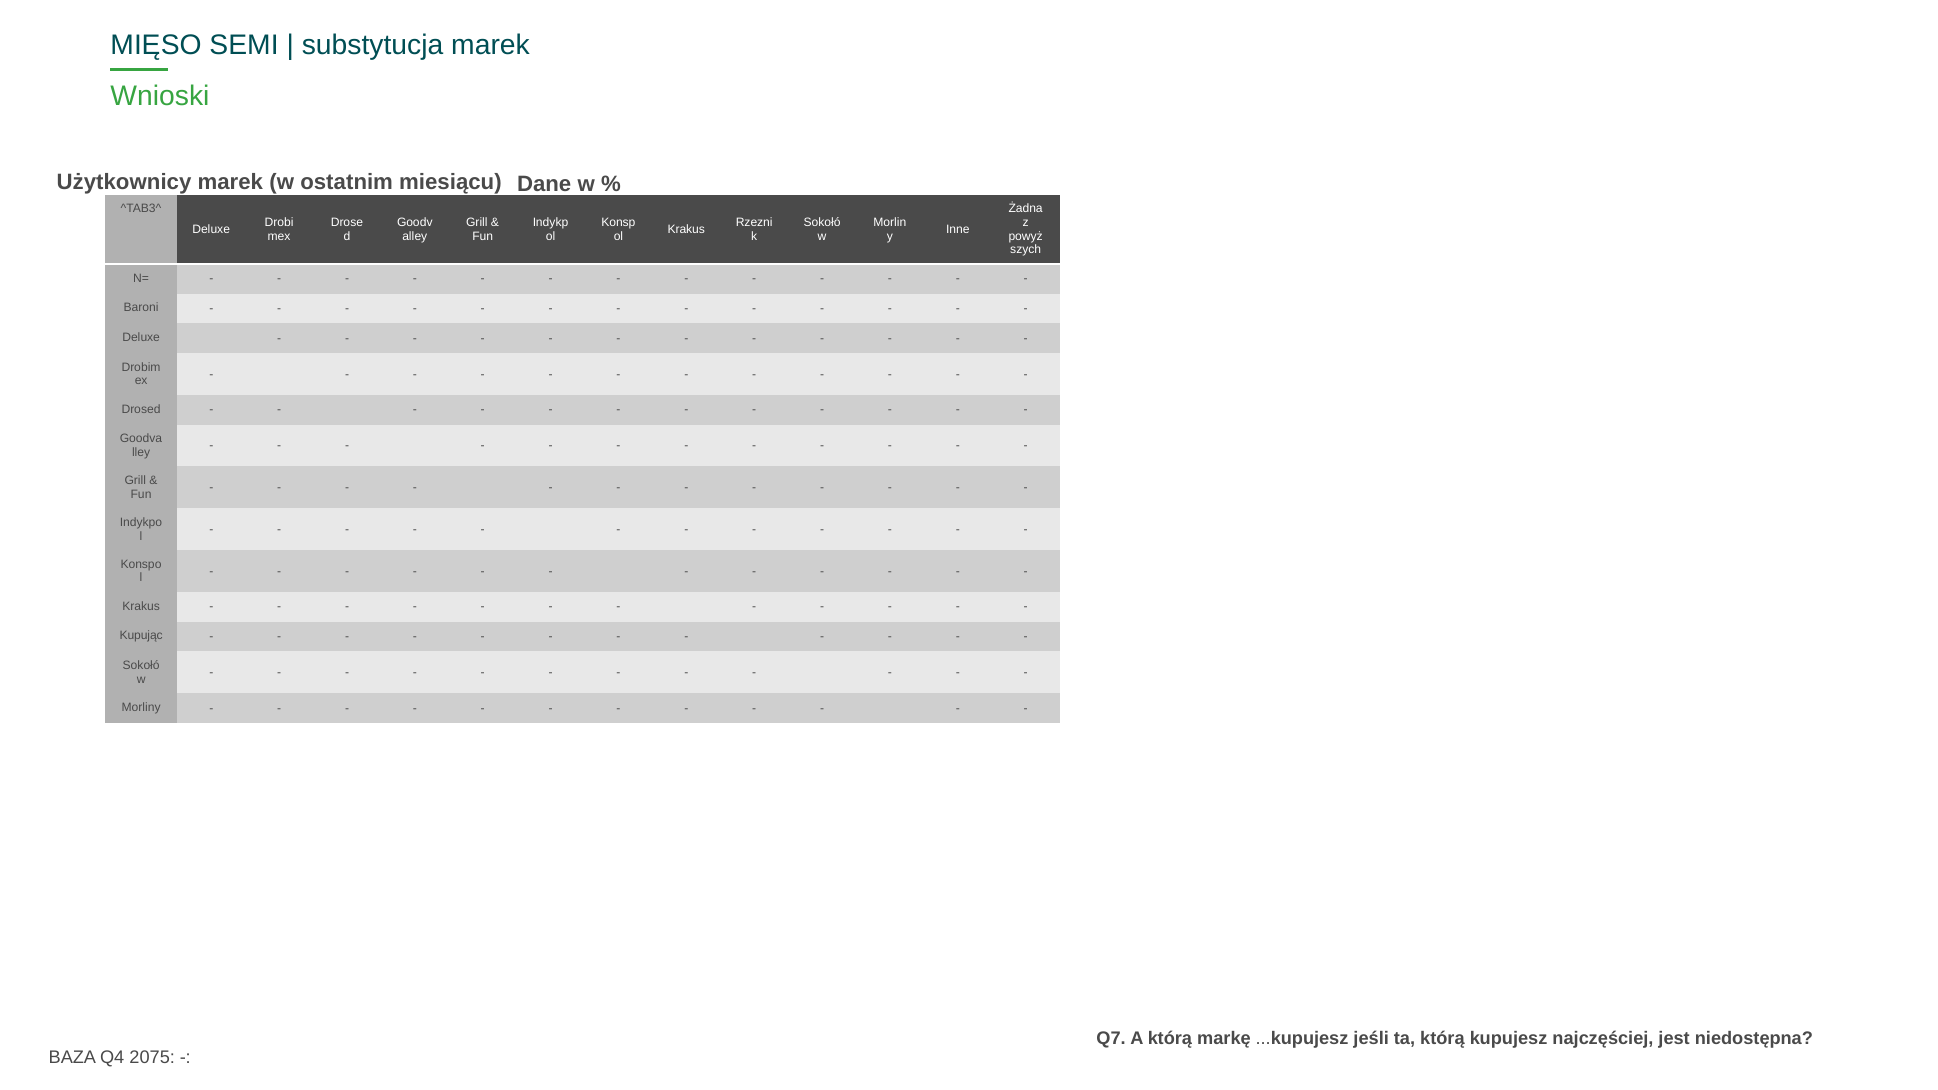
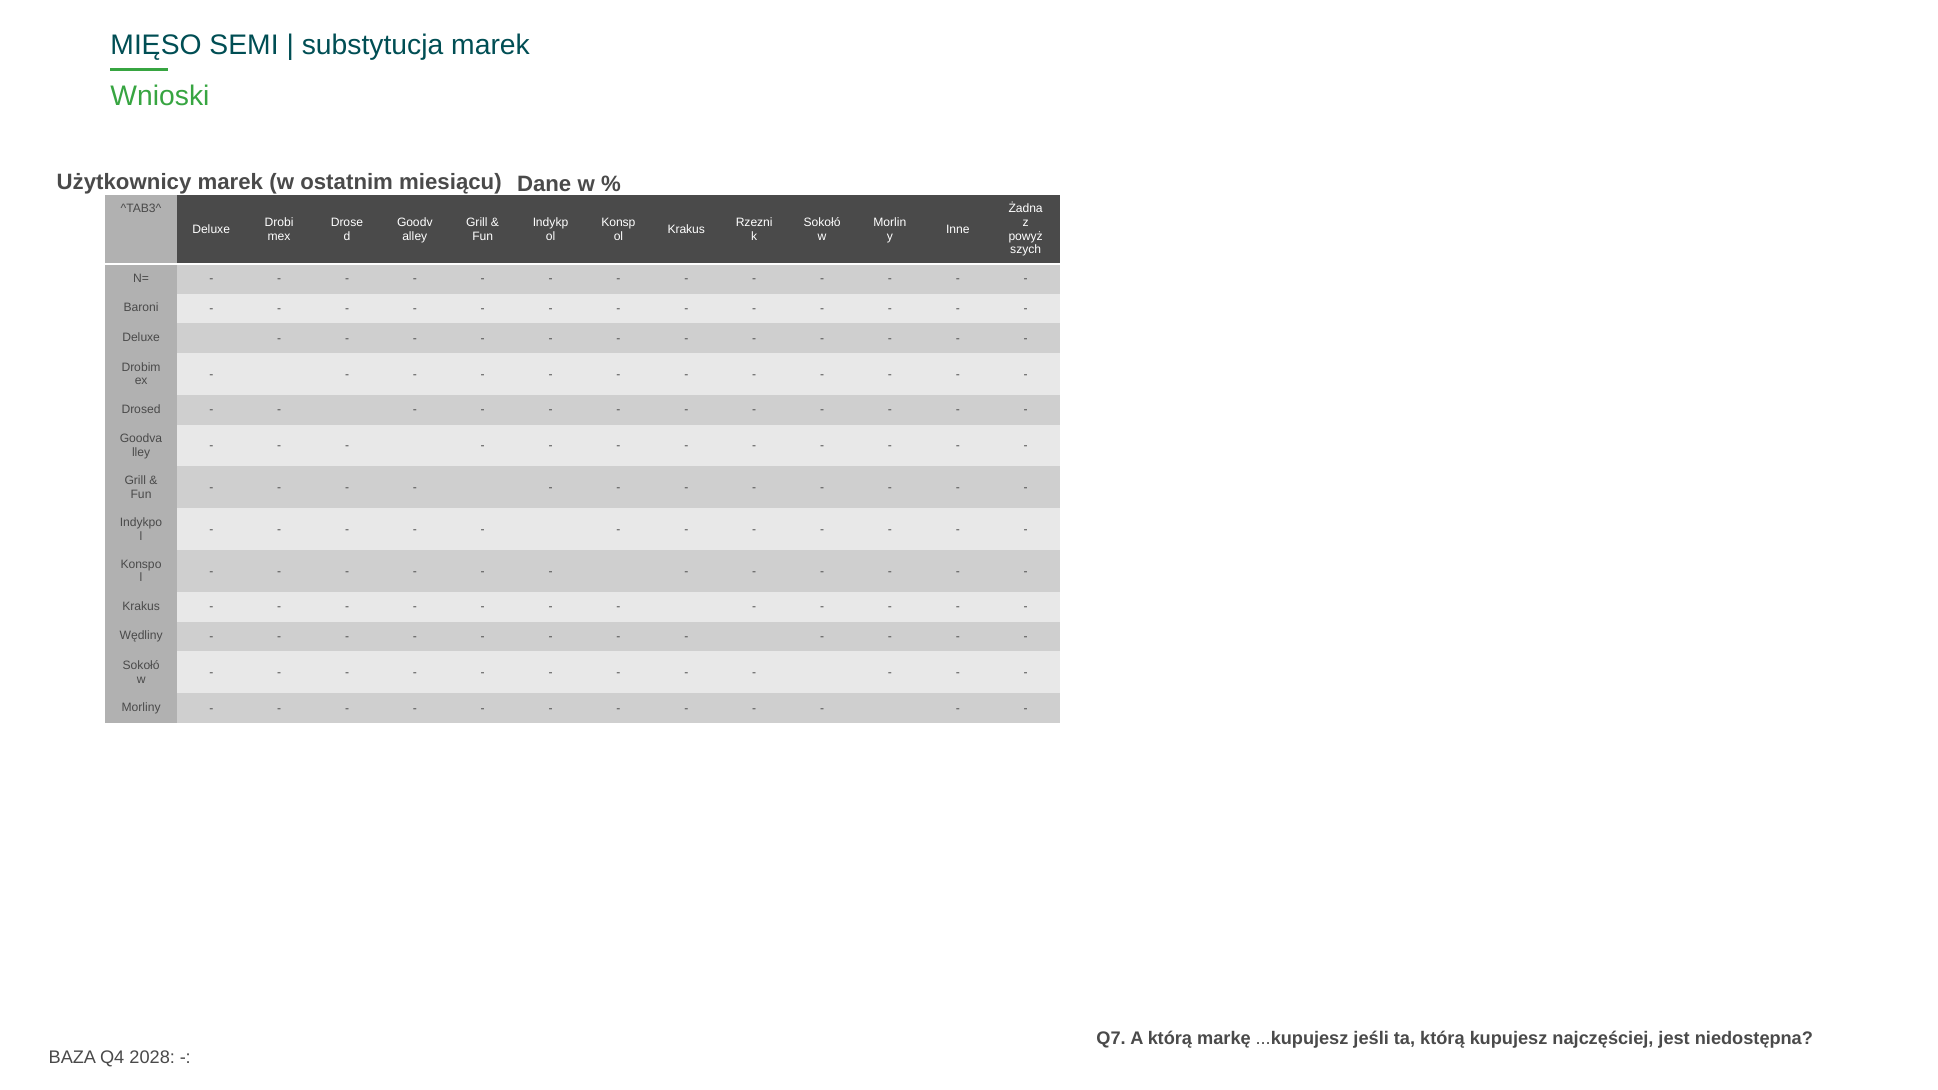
Kupując: Kupując -> Wędliny (141, 636)
2075: 2075 -> 2028 (152, 1058)
